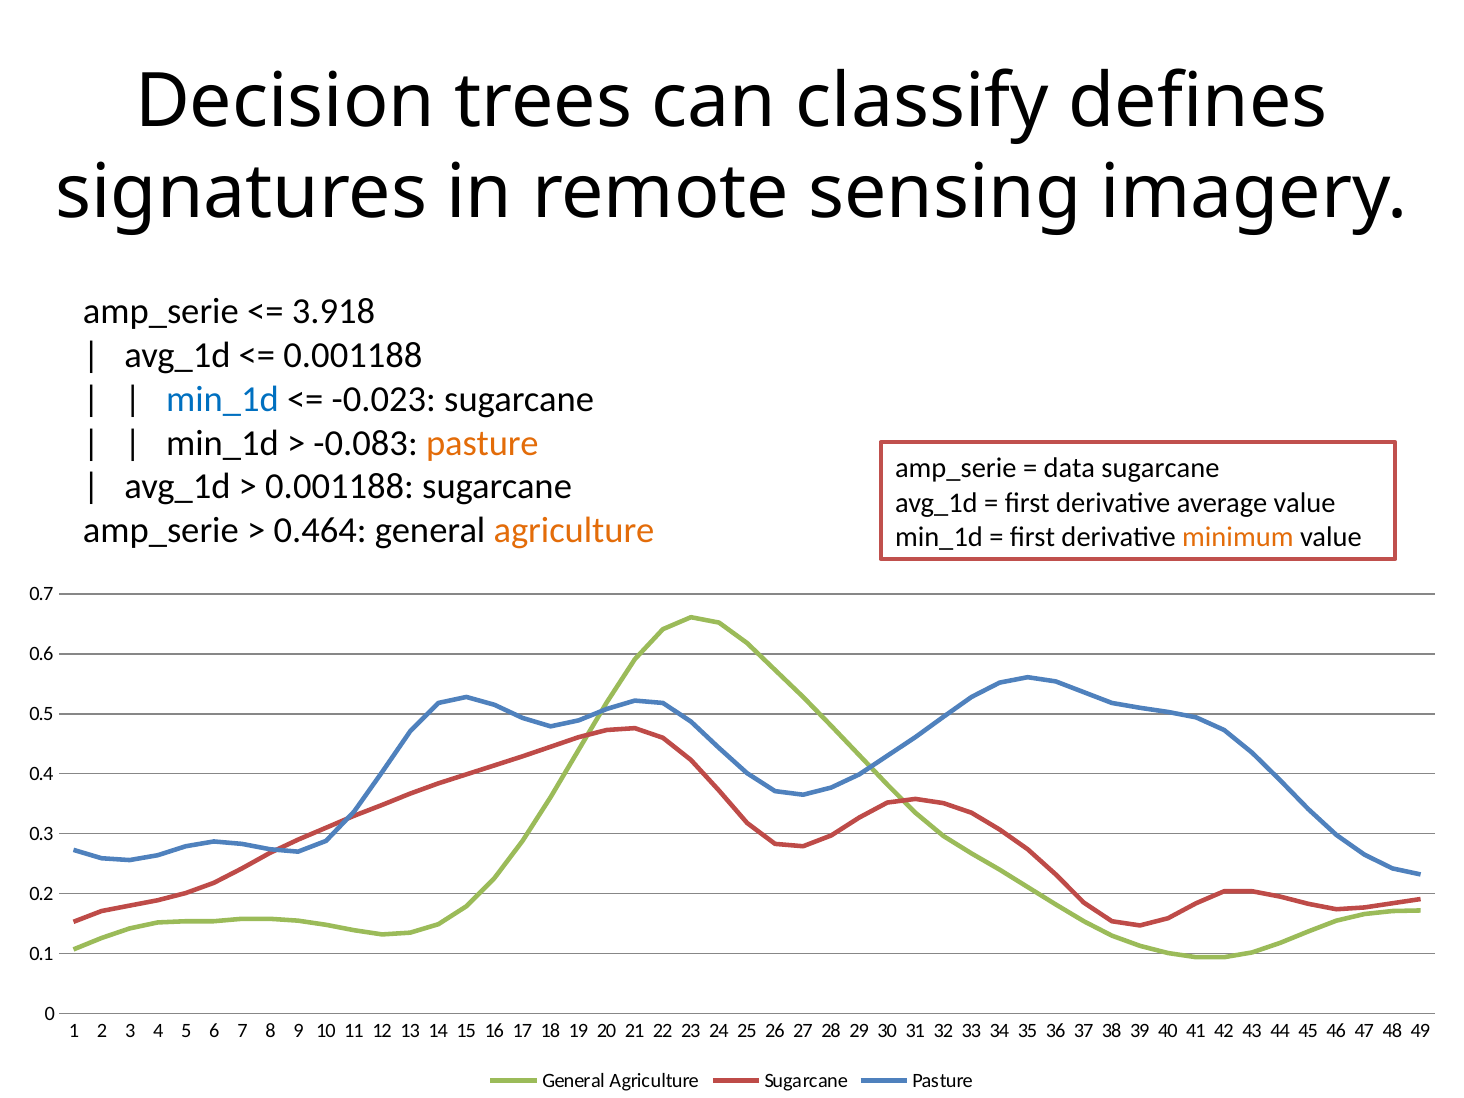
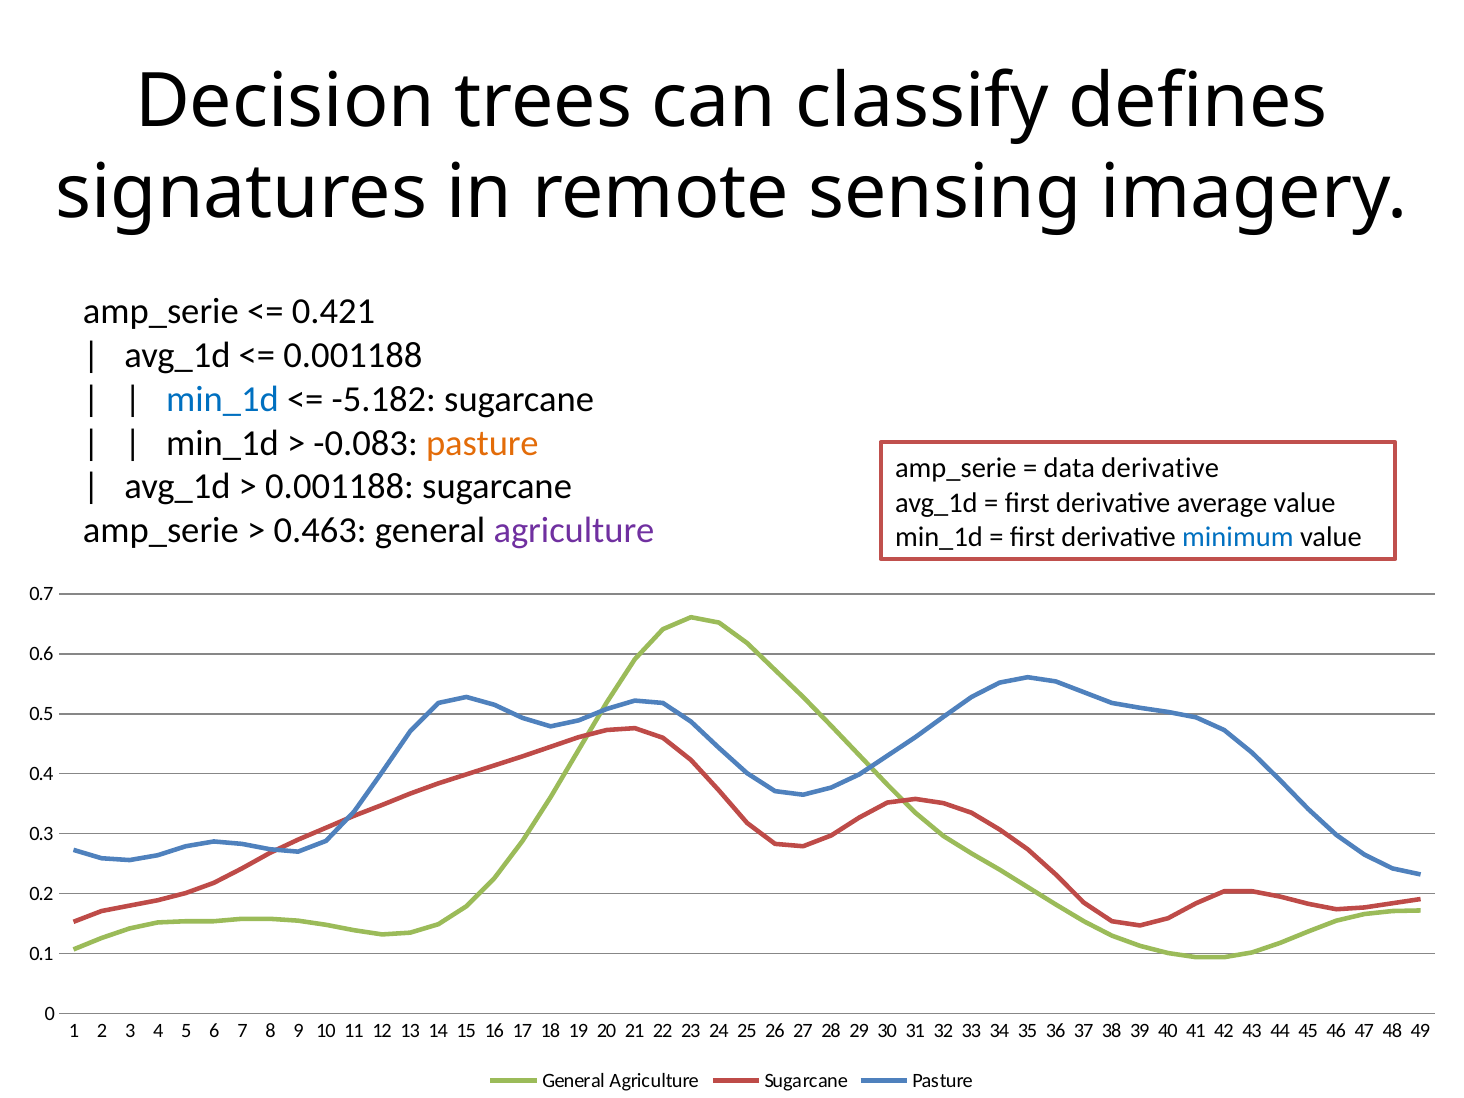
3.918: 3.918 -> 0.421 (333, 311)
-0.023: -0.023 -> -5.182 (384, 399)
data sugarcane: sugarcane -> derivative (1160, 468)
0.464: 0.464 -> 0.463 (320, 531)
agriculture colour: orange -> purple (574, 531)
minimum colour: orange -> blue (1238, 537)
